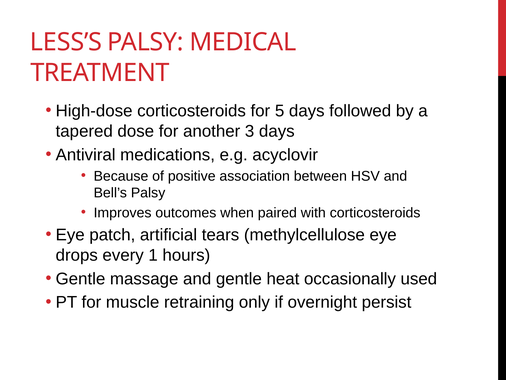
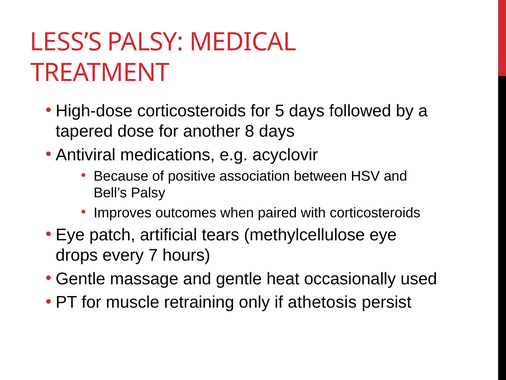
3: 3 -> 8 (250, 131)
1: 1 -> 7 (153, 255)
overnight: overnight -> athetosis (322, 302)
